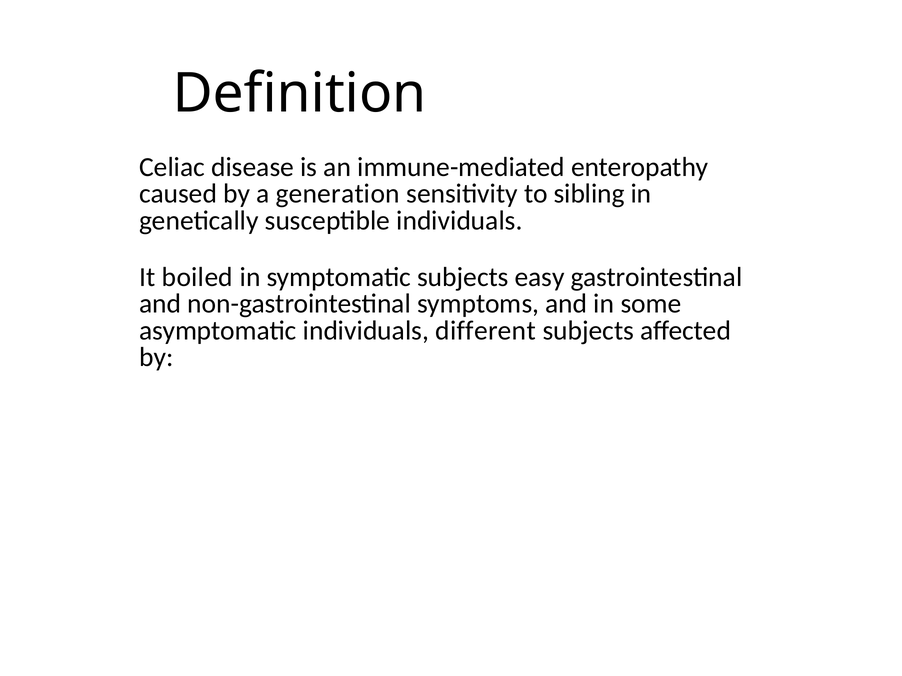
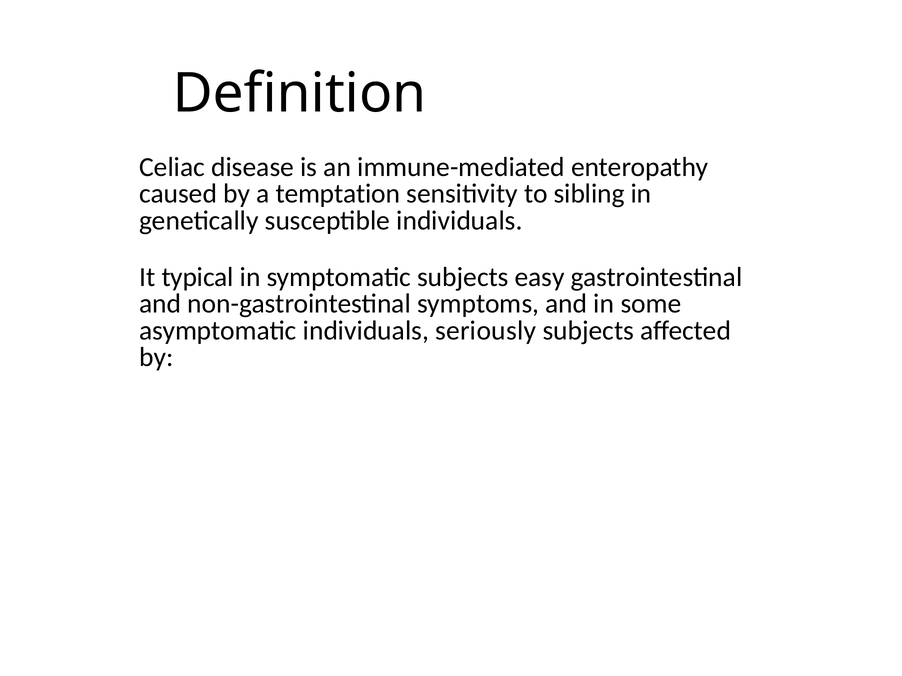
generation: generation -> temptation (338, 194)
boiled: boiled -> typical (198, 277)
different: different -> seriously (486, 331)
